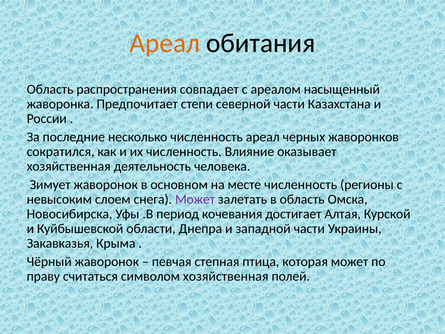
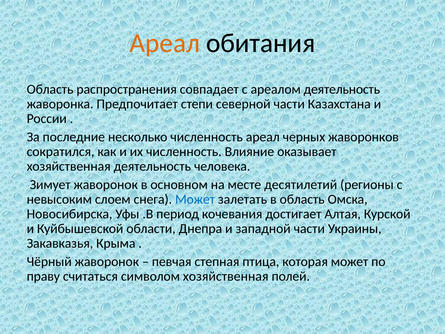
ареалом насыщенный: насыщенный -> деятельность (342, 89)
месте численность: численность -> десятилетий (301, 184)
Может colour: purple -> blue (195, 199)
